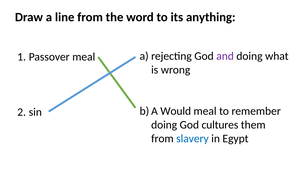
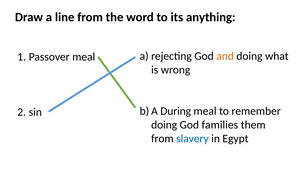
and colour: purple -> orange (225, 56)
Would: Would -> During (176, 111)
cultures: cultures -> families (220, 125)
